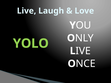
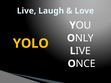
YOLO colour: light green -> yellow (31, 44)
